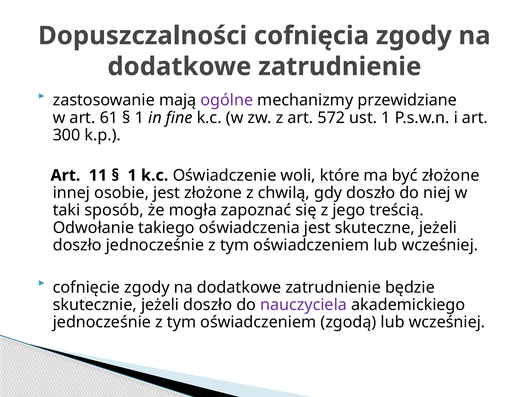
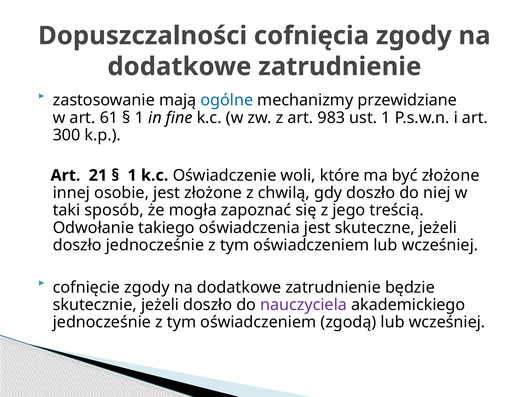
ogólne colour: purple -> blue (227, 100)
572: 572 -> 983 (331, 118)
11: 11 -> 21 (98, 175)
